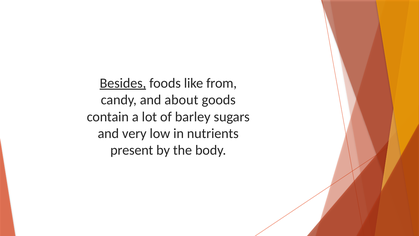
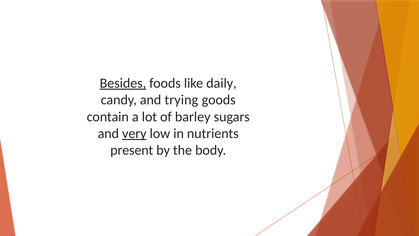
from: from -> daily (221, 83)
about: about -> trying (181, 100)
very underline: none -> present (134, 133)
